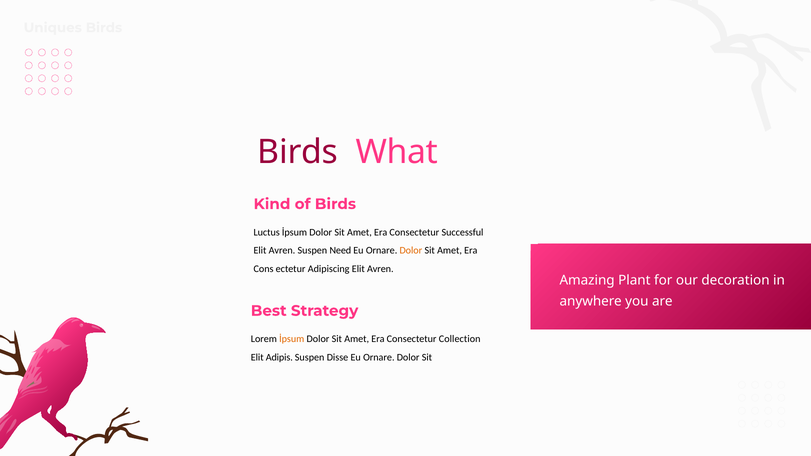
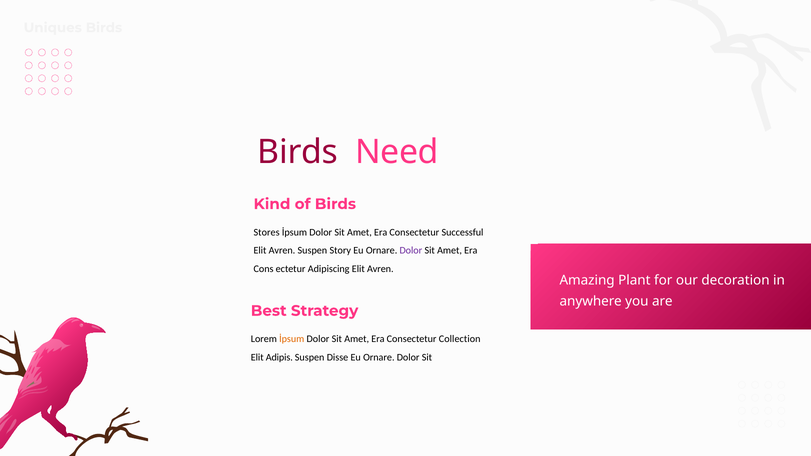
What: What -> Need (397, 152)
Luctus: Luctus -> Stores (267, 232)
Need: Need -> Story (340, 251)
Dolor colour: orange -> purple (411, 251)
